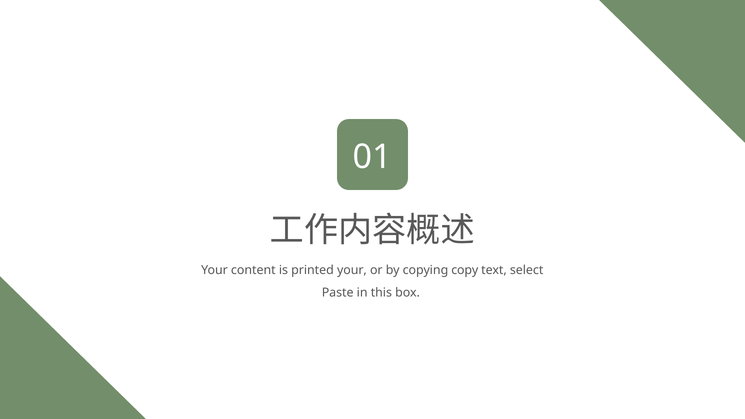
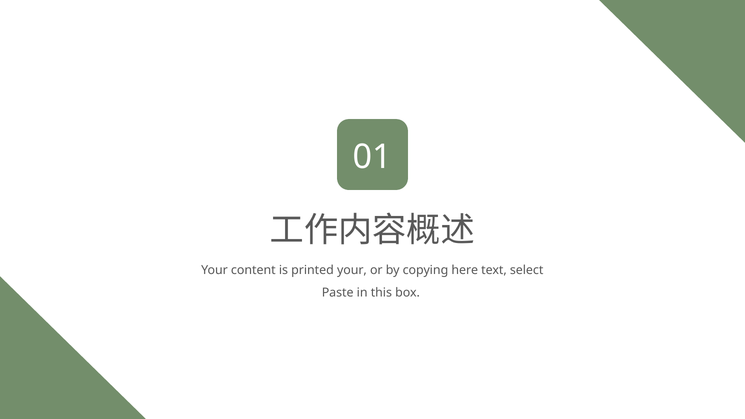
copy: copy -> here (465, 270)
